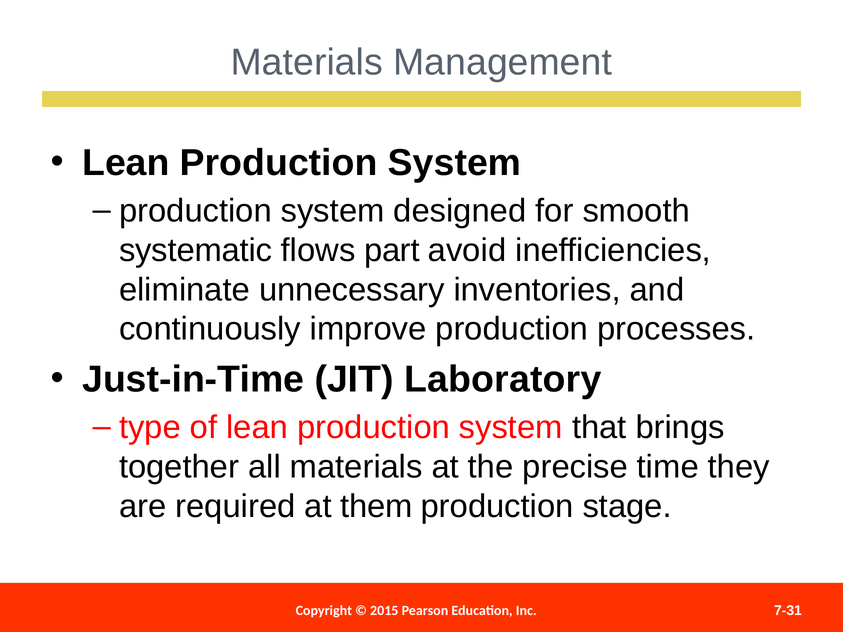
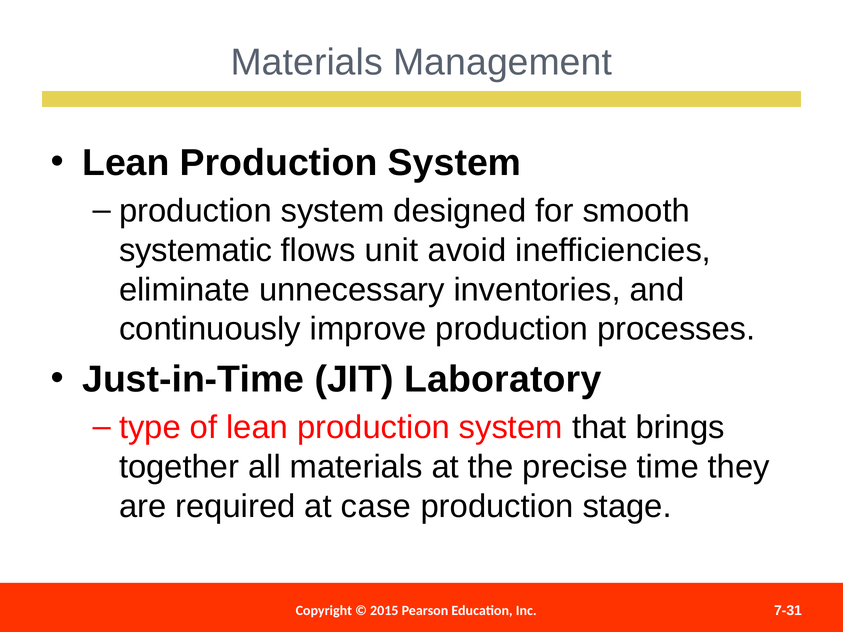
part: part -> unit (392, 251)
them: them -> case (376, 506)
